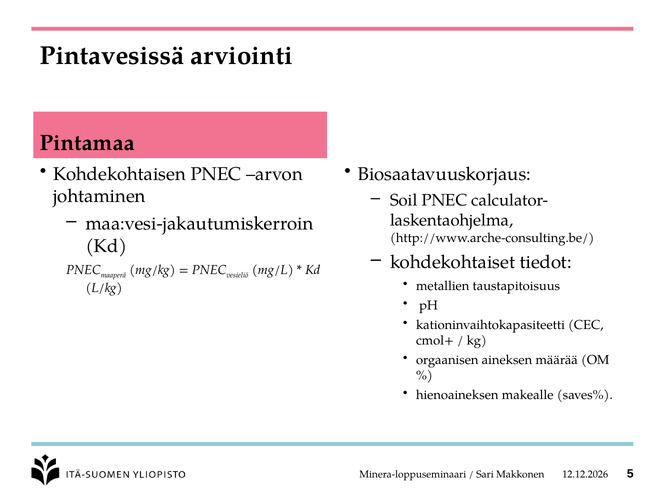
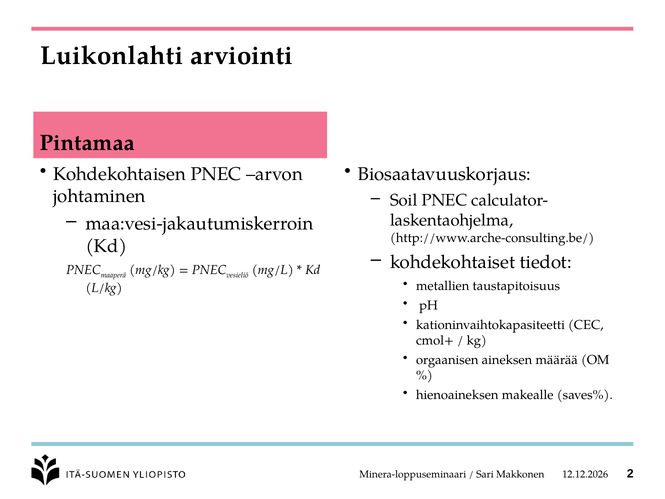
Pintavesissä: Pintavesissä -> Luikonlahti (112, 56)
5: 5 -> 2 (630, 473)
